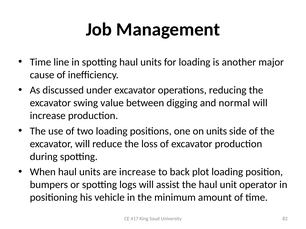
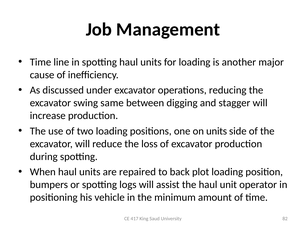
value: value -> same (112, 103)
normal: normal -> stagger (234, 103)
are increase: increase -> repaired (138, 172)
